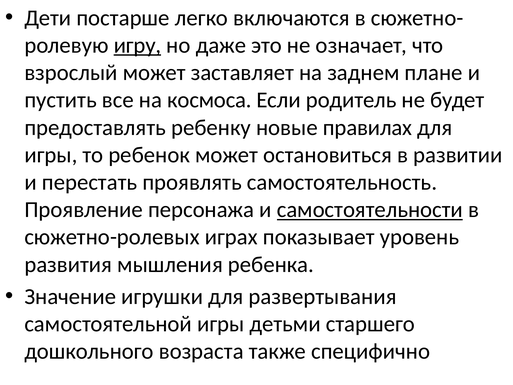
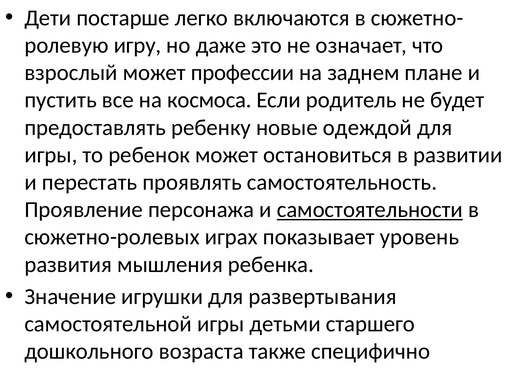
игру underline: present -> none (137, 45)
заставляет: заставляет -> профессии (242, 73)
правилах: правилах -> одеждой (367, 127)
